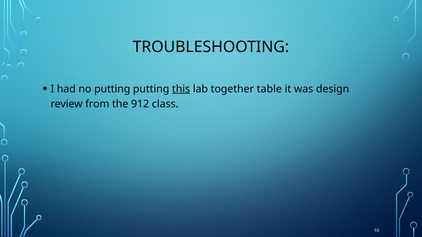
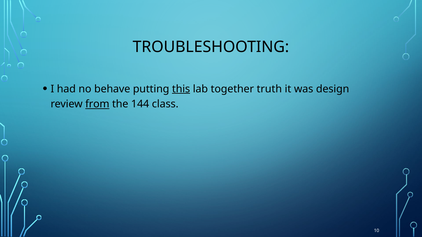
no putting: putting -> behave (112, 89)
table: table -> truth (269, 89)
from underline: none -> present (97, 104)
912: 912 -> 144 (140, 104)
